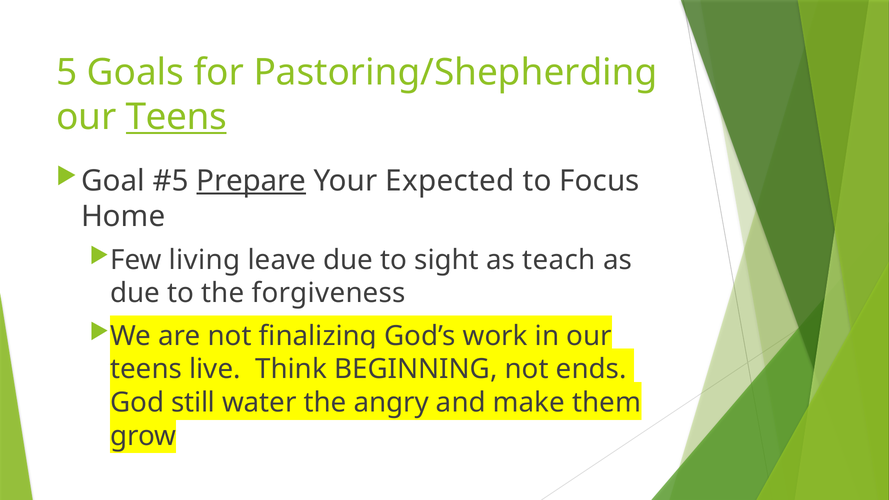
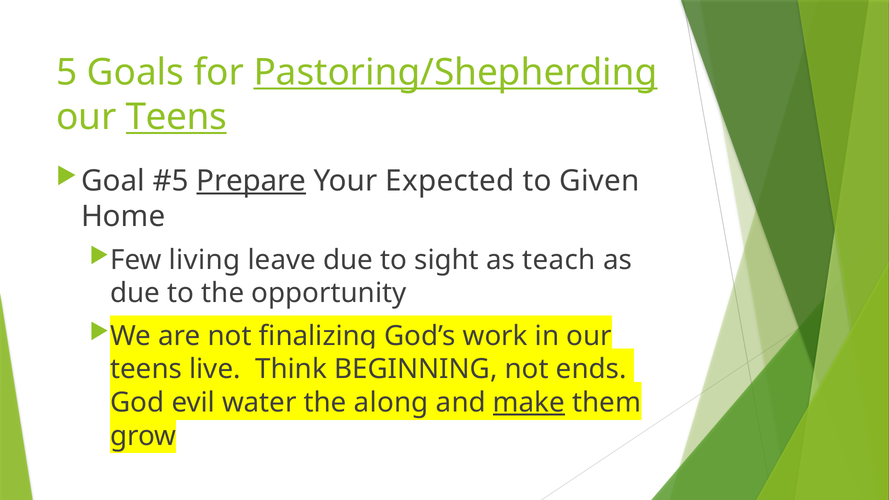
Pastoring/Shepherding underline: none -> present (455, 73)
Focus: Focus -> Given (599, 181)
forgiveness: forgiveness -> opportunity (329, 293)
still: still -> evil (193, 403)
angry: angry -> along (391, 403)
make underline: none -> present (529, 403)
